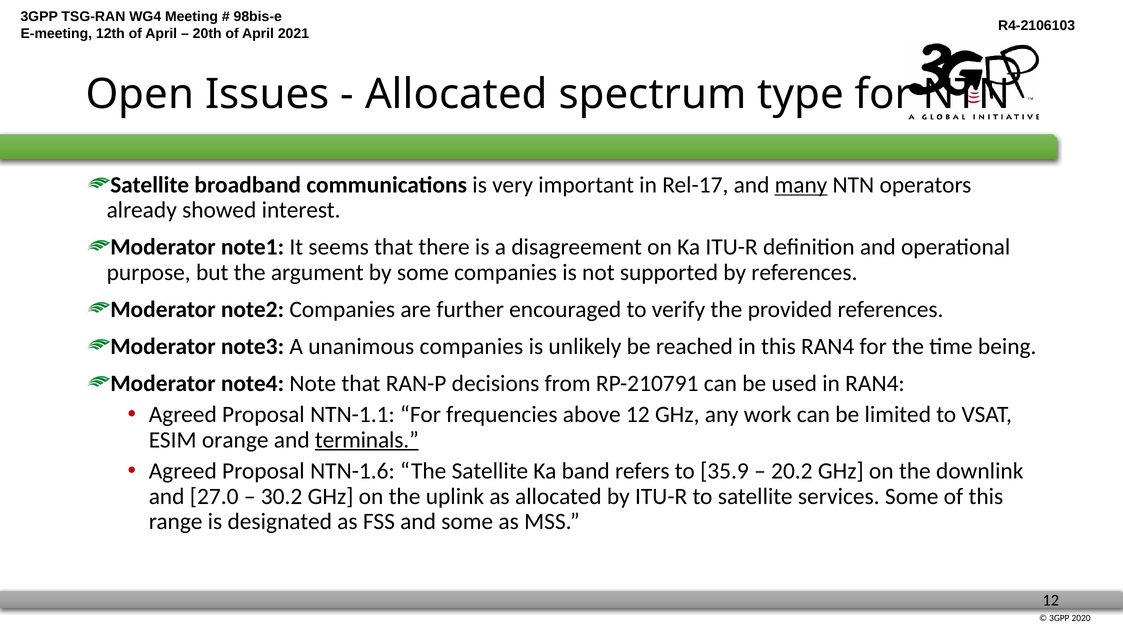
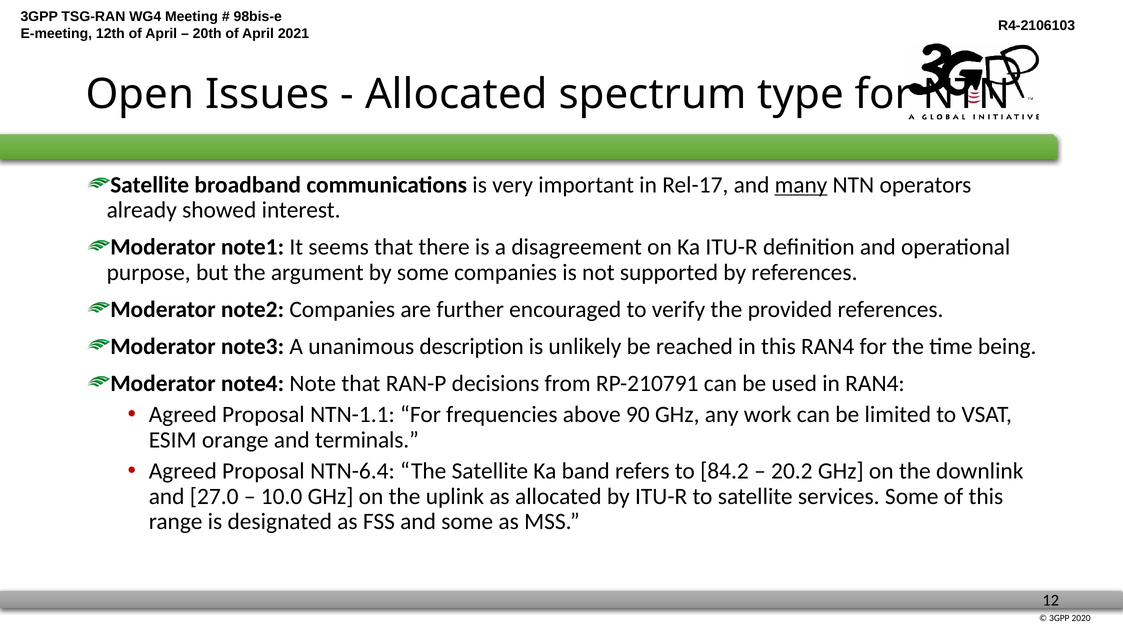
unanimous companies: companies -> description (472, 346)
above 12: 12 -> 90 (638, 414)
terminals underline: present -> none (367, 440)
NTN-1.6: NTN-1.6 -> NTN-6.4 (352, 471)
35.9: 35.9 -> 84.2 (724, 471)
30.2: 30.2 -> 10.0 (282, 496)
